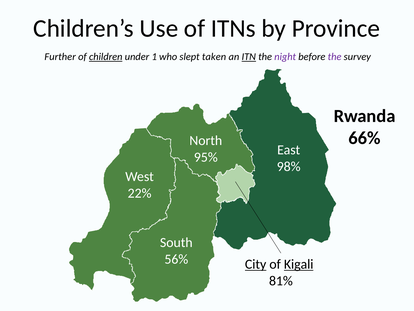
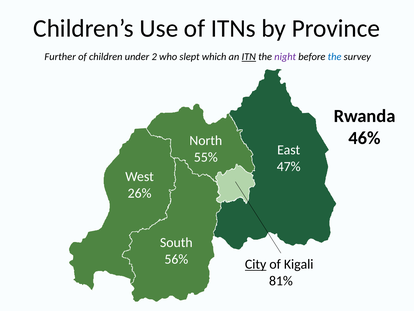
children underline: present -> none (106, 57)
1: 1 -> 2 (154, 57)
taken: taken -> which (214, 57)
the colour: purple -> blue (335, 57)
66%: 66% -> 46% (365, 138)
95%: 95% -> 55% (206, 157)
98%: 98% -> 47% (289, 166)
22%: 22% -> 26% (140, 193)
Kigali underline: present -> none (299, 264)
